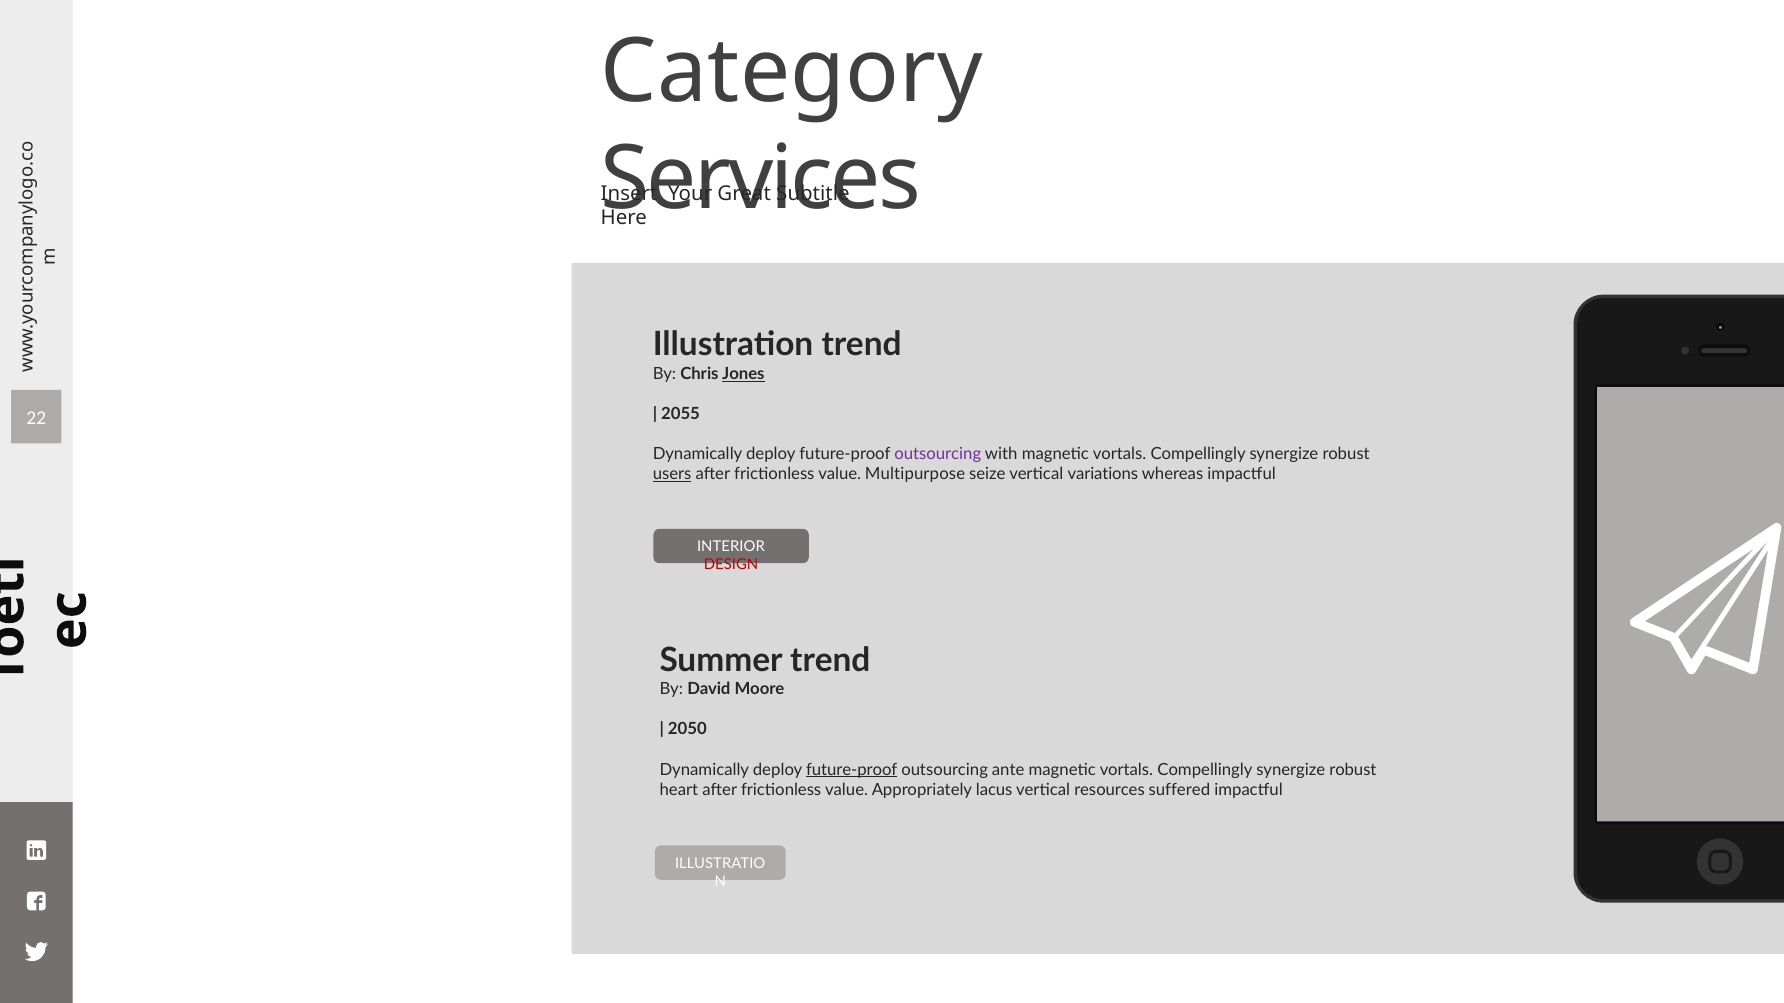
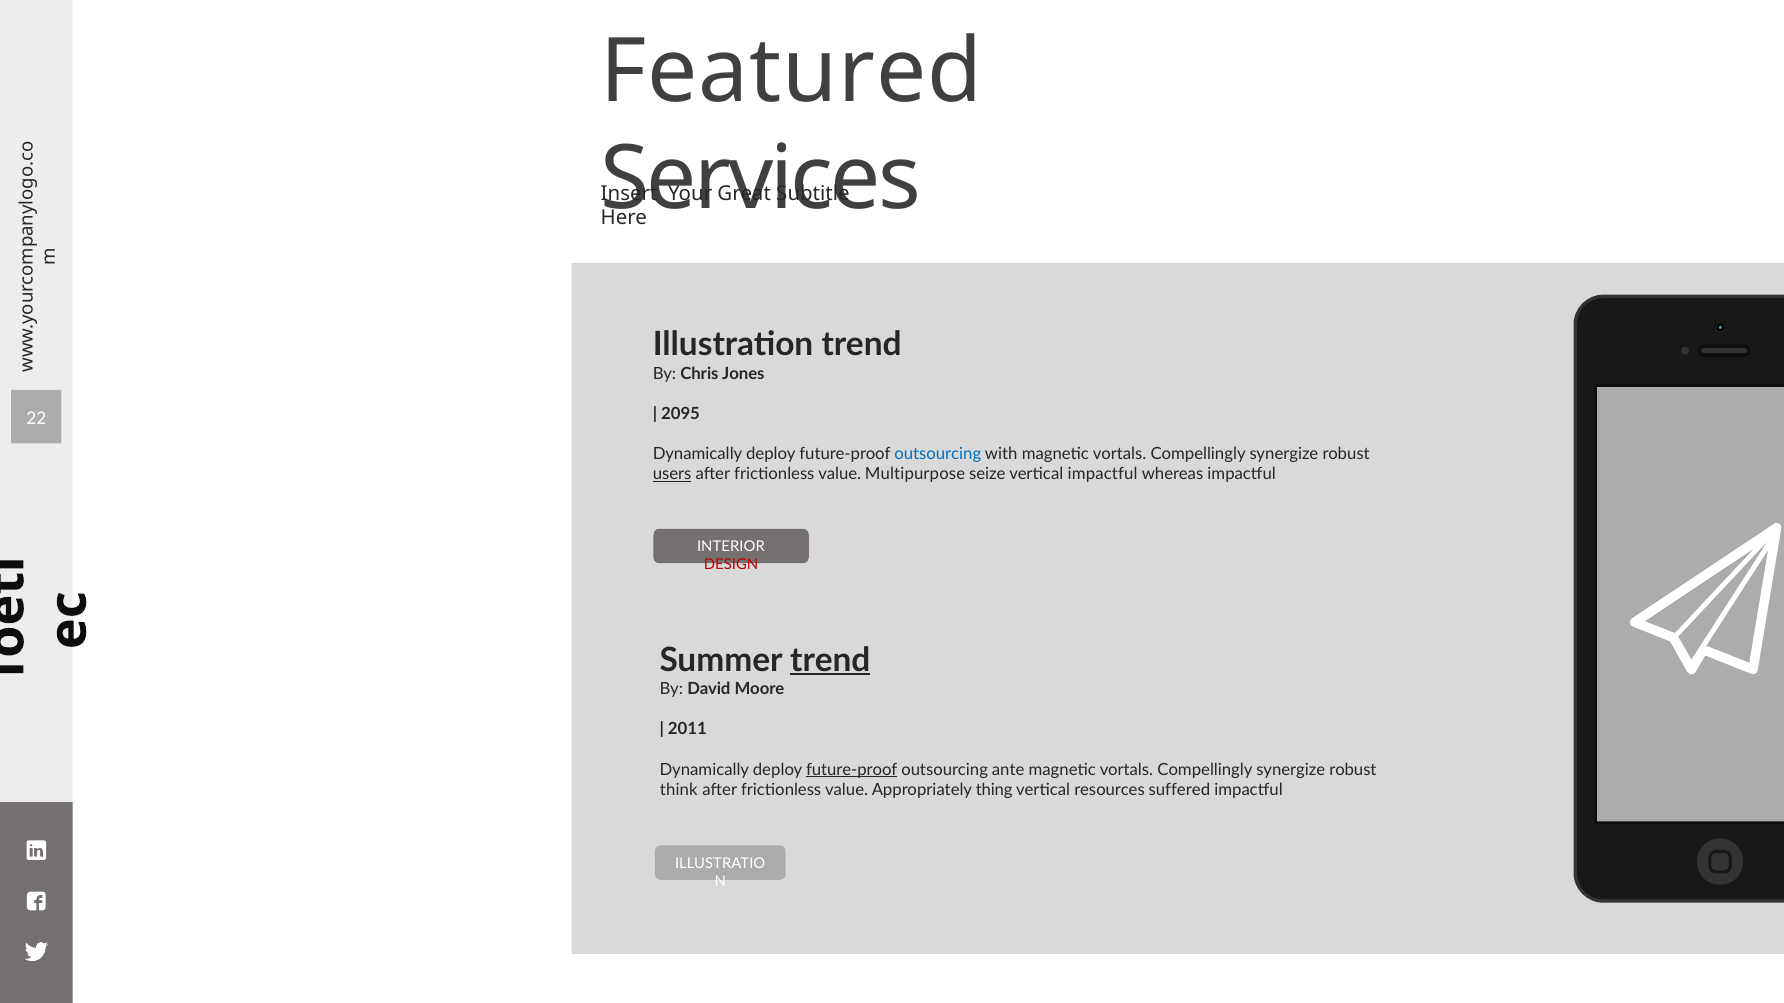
Category: Category -> Featured (791, 72)
Jones underline: present -> none (743, 374)
2055: 2055 -> 2095 (681, 414)
outsourcing colour: purple -> blue (938, 455)
vertical variations: variations -> impactful (1103, 475)
trend underline: none -> present (830, 660)
2050: 2050 -> 2011 (687, 730)
heart: heart -> think (679, 790)
lacus: lacus -> thing (994, 790)
